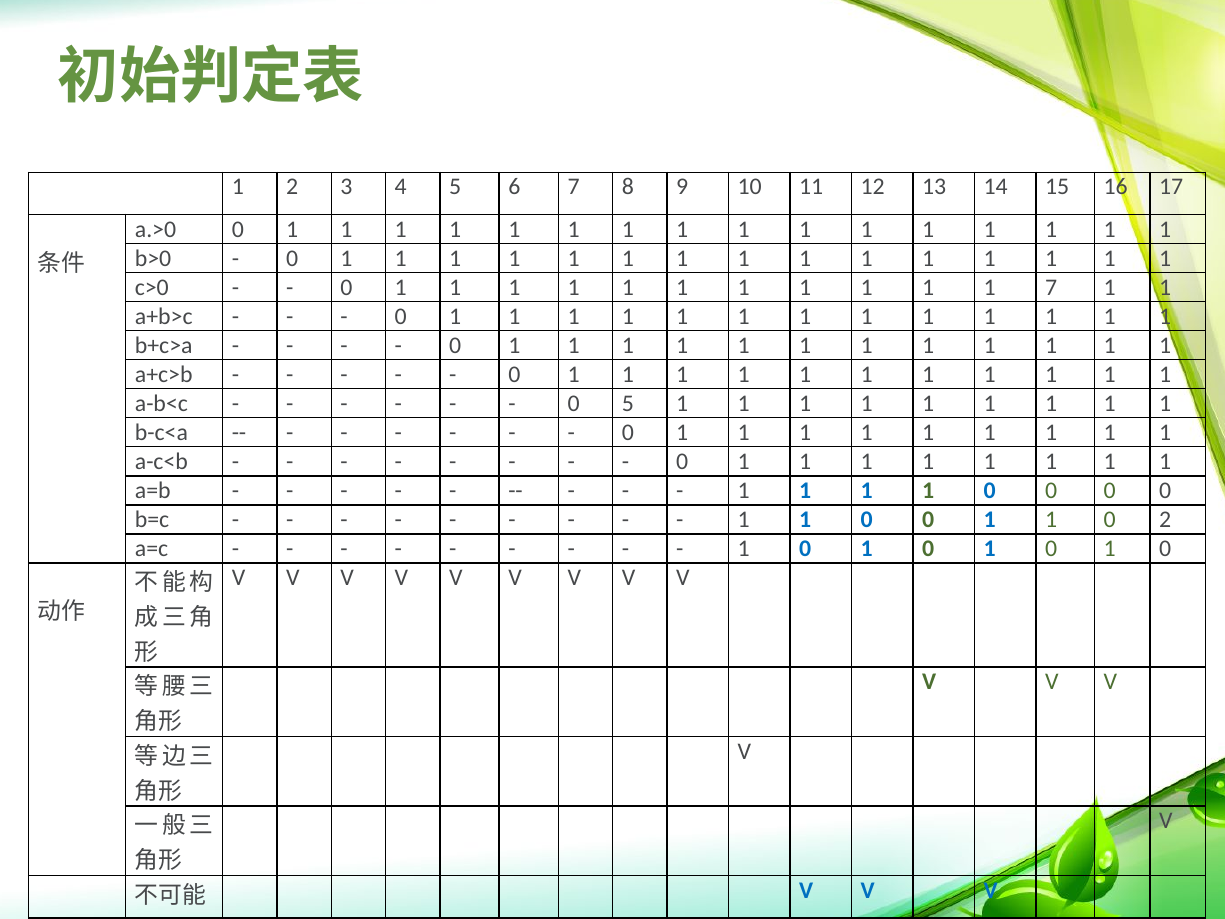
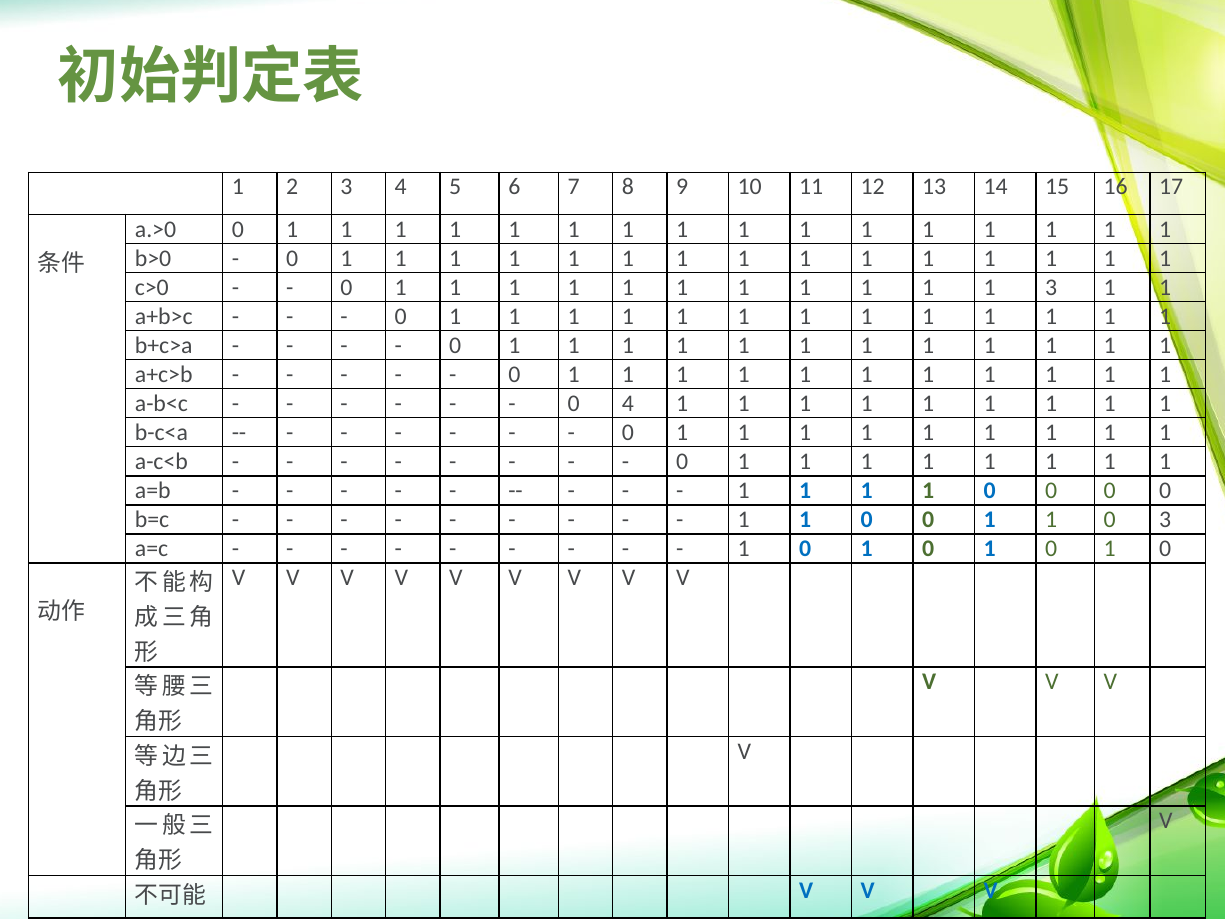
1 7: 7 -> 3 (1051, 287)
0 5: 5 -> 4 (628, 403)
0 2: 2 -> 3 (1165, 520)
